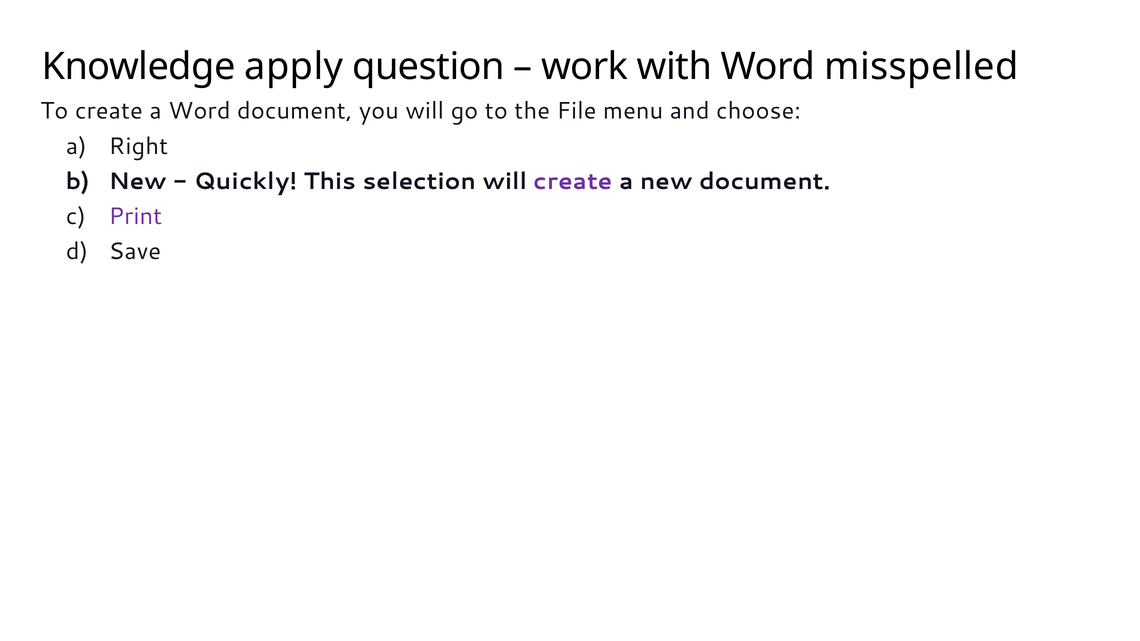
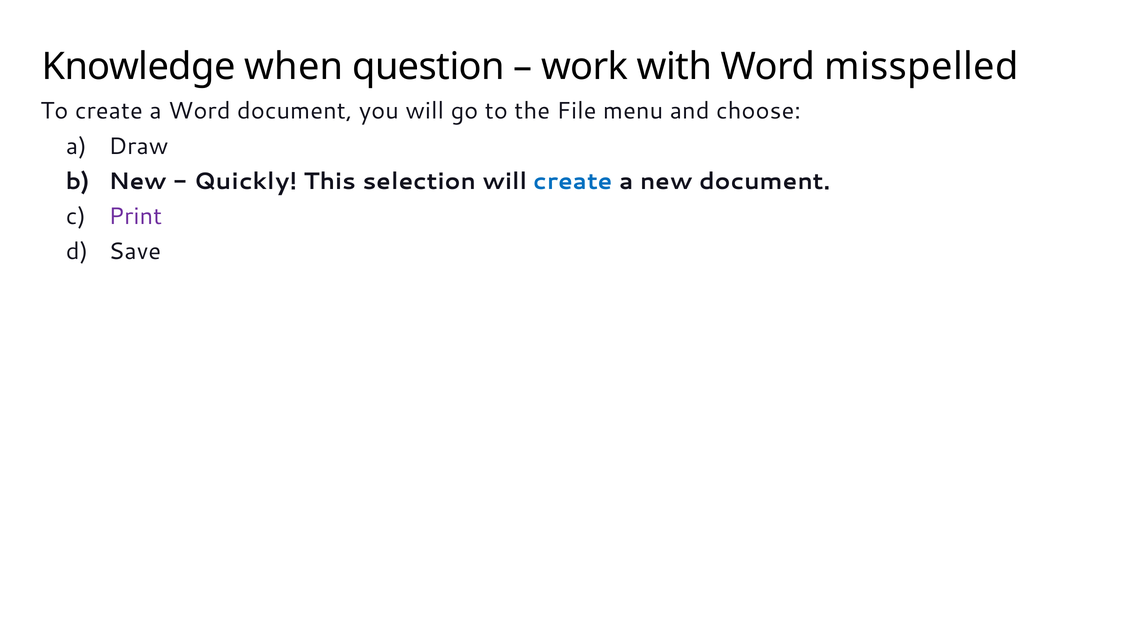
apply: apply -> when (294, 67)
Right: Right -> Draw (138, 146)
create colour: purple -> blue (573, 181)
